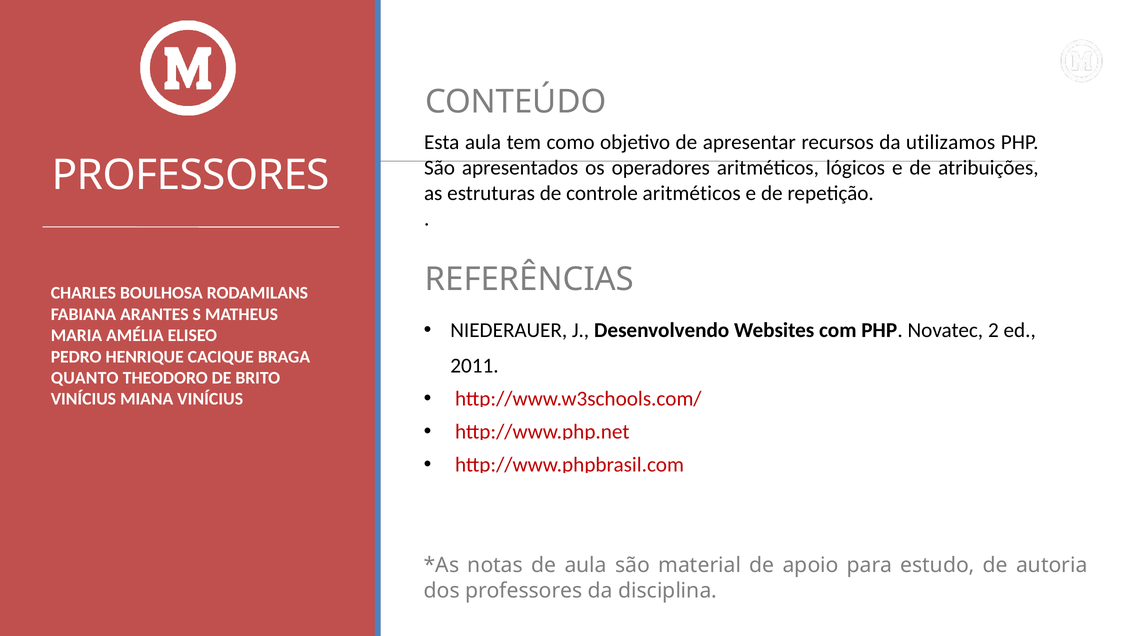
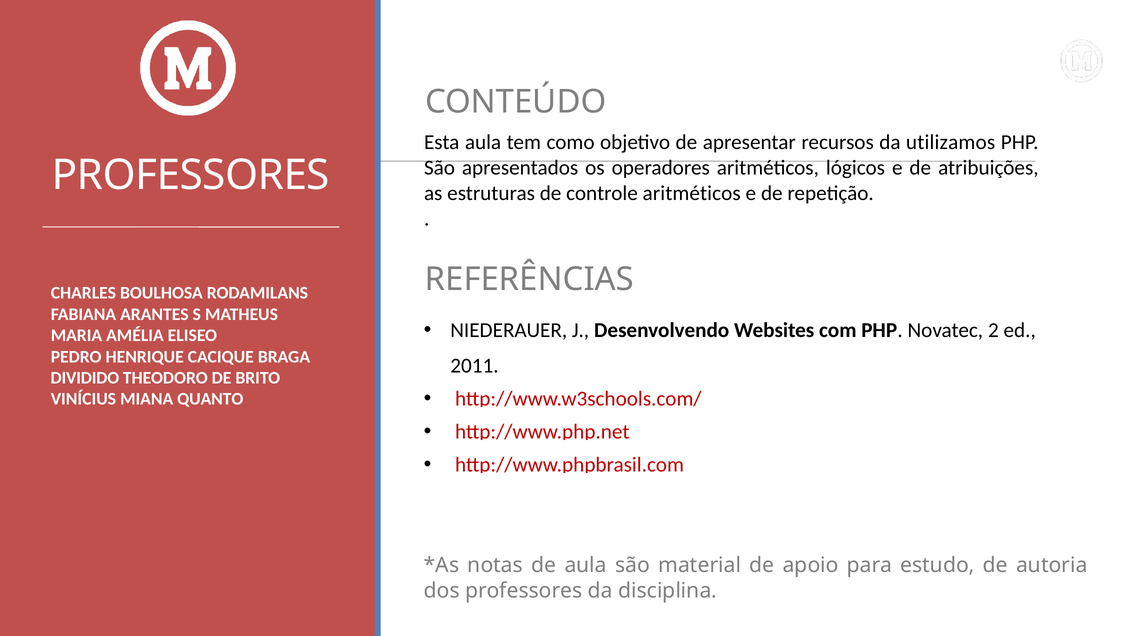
QUANTO: QUANTO -> DIVIDIDO (85, 378)
MIANA VINÍCIUS: VINÍCIUS -> QUANTO (210, 399)
